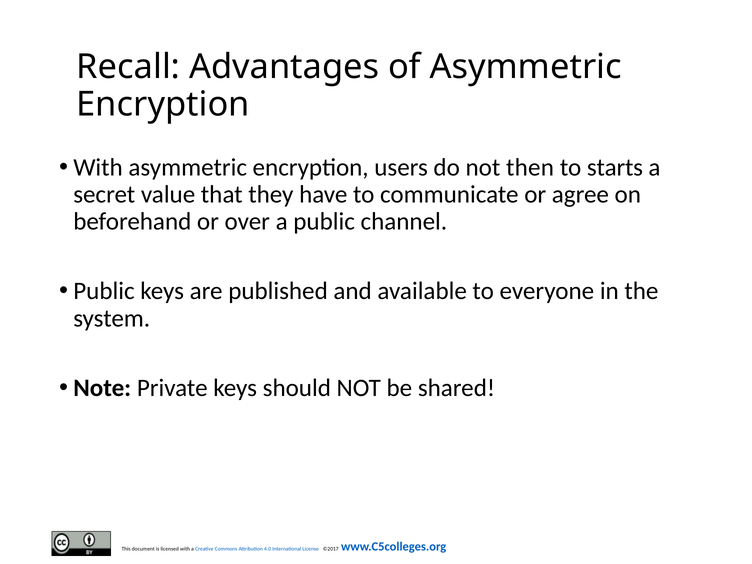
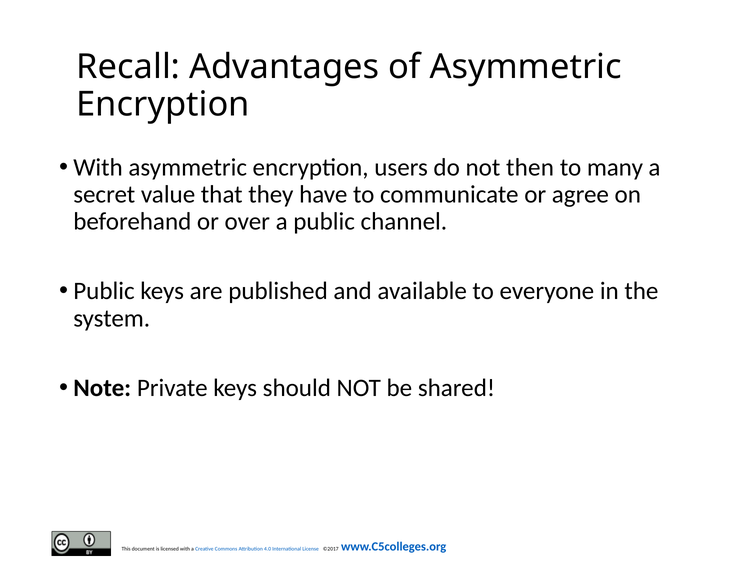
starts: starts -> many (615, 167)
